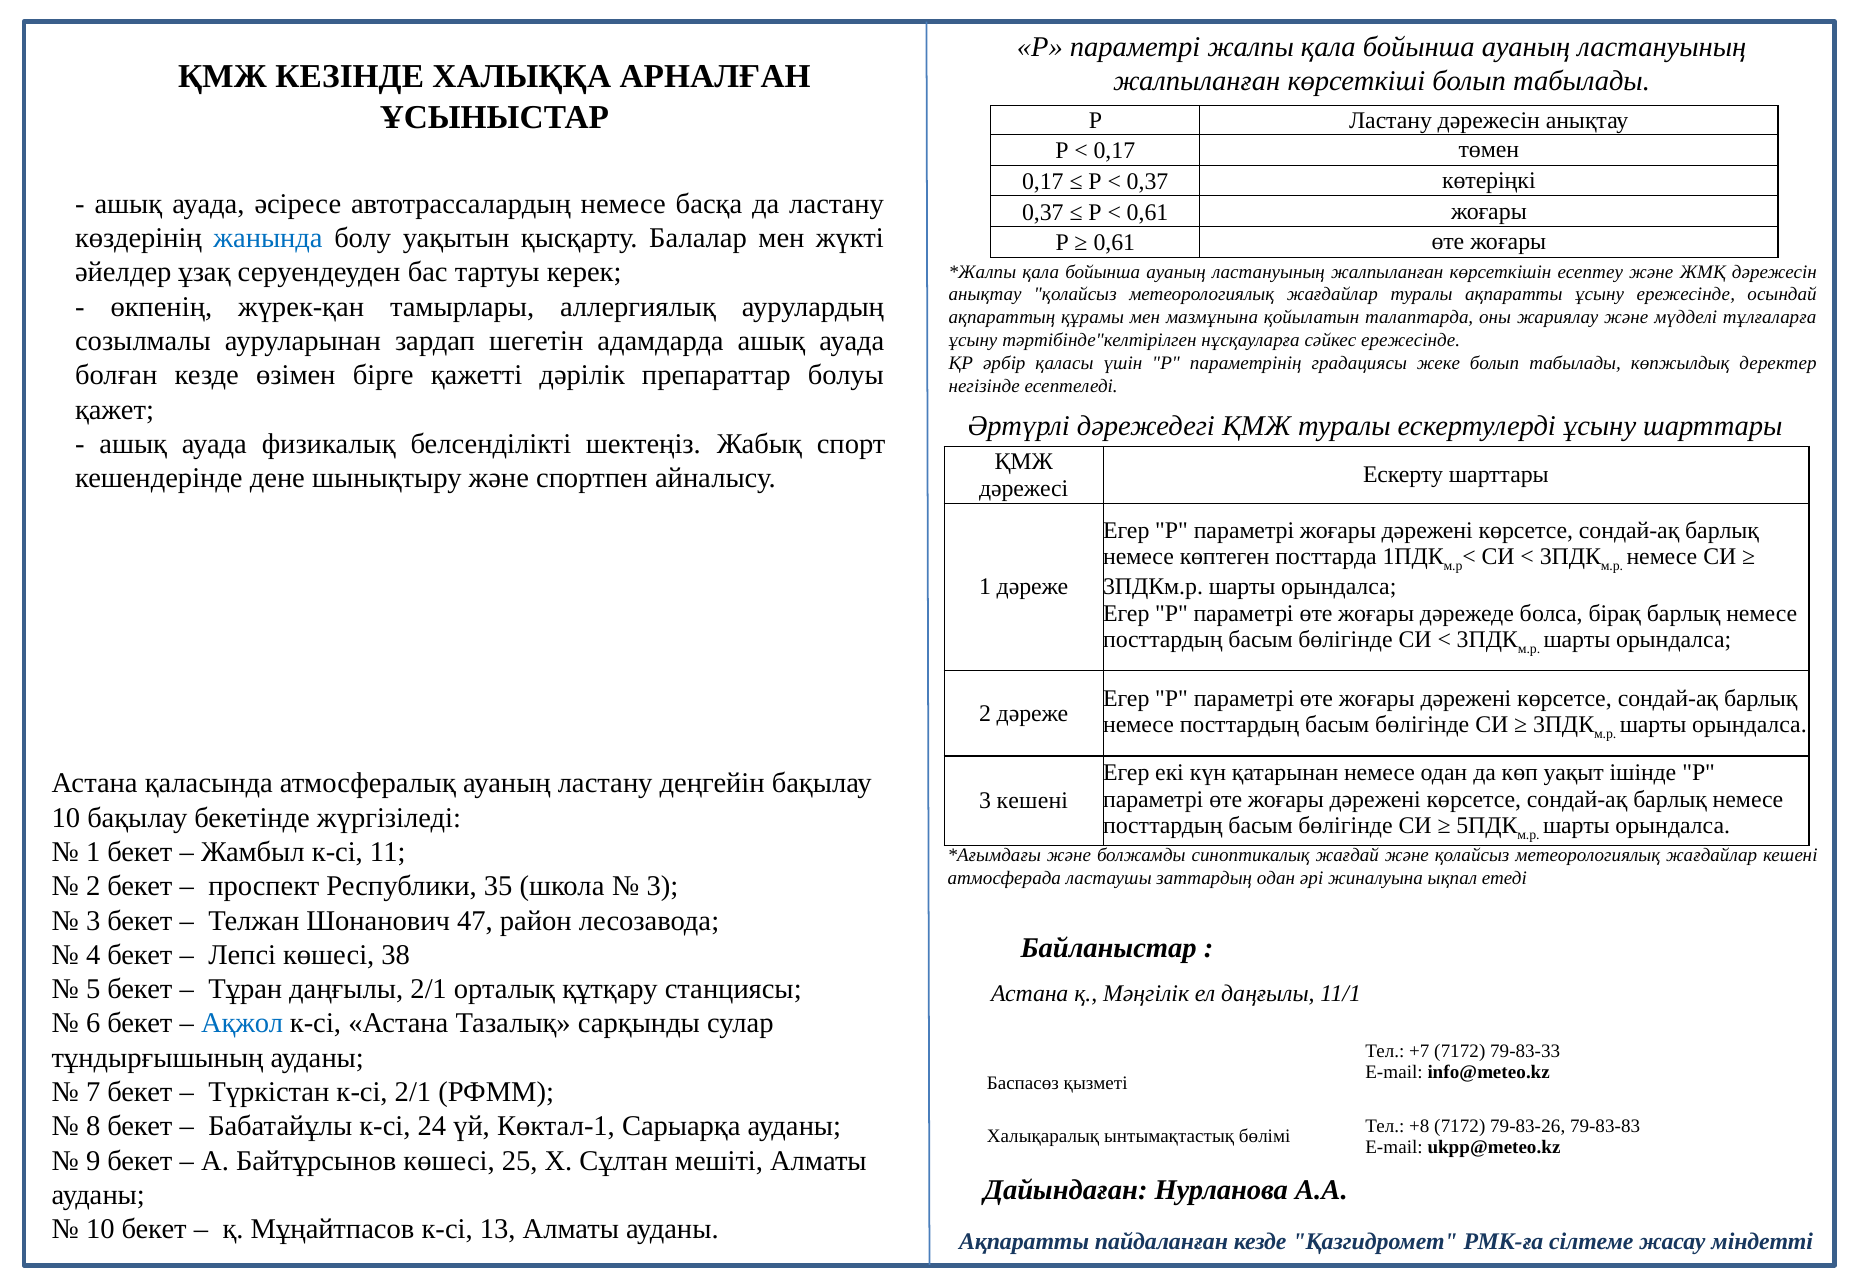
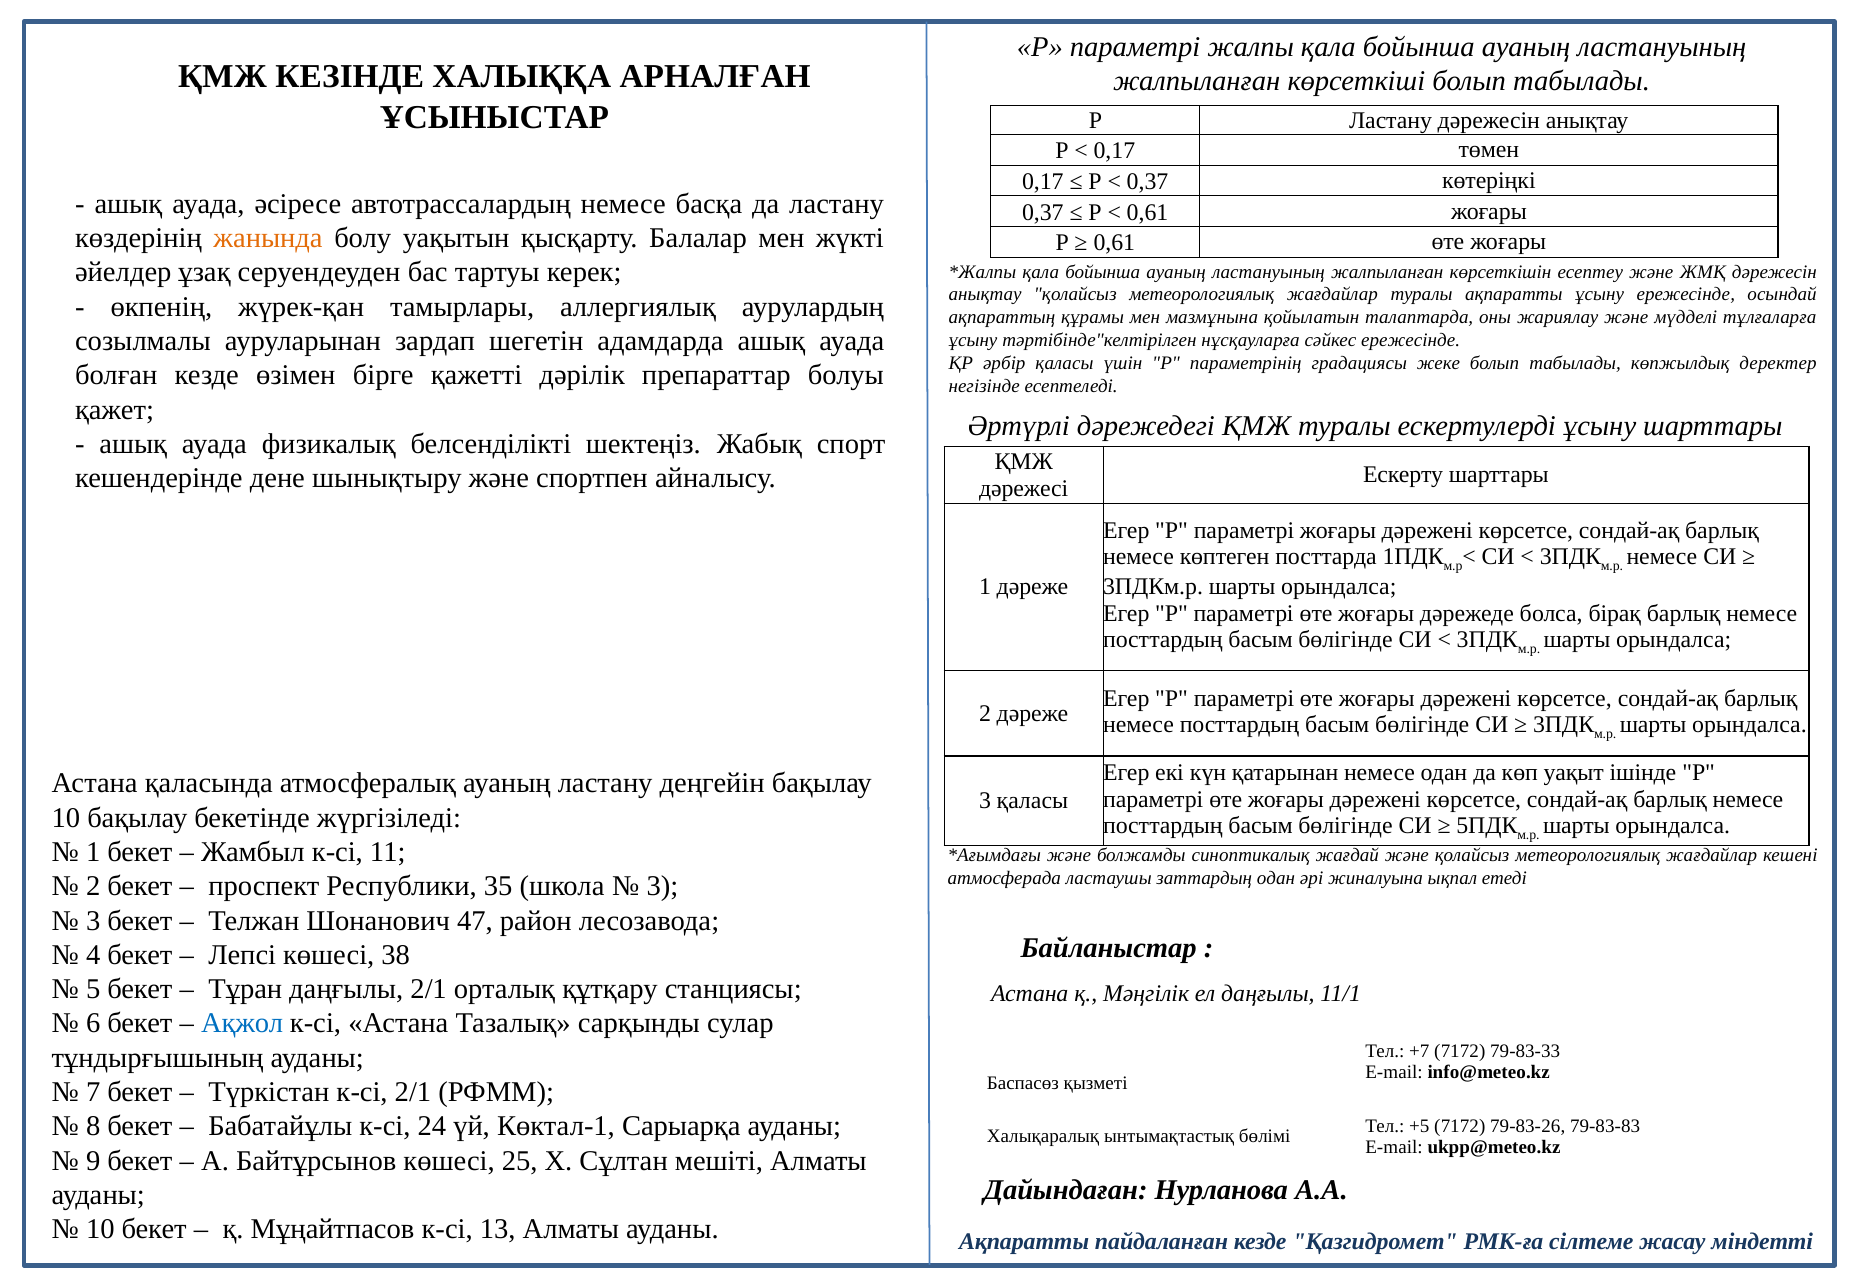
жанында colour: blue -> orange (268, 238)
3 кешені: кешені -> қаласы (1032, 801)
+8: +8 -> +5 (1419, 1126)
